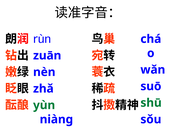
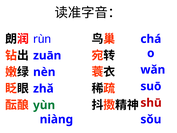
shū colour: green -> red (151, 103)
